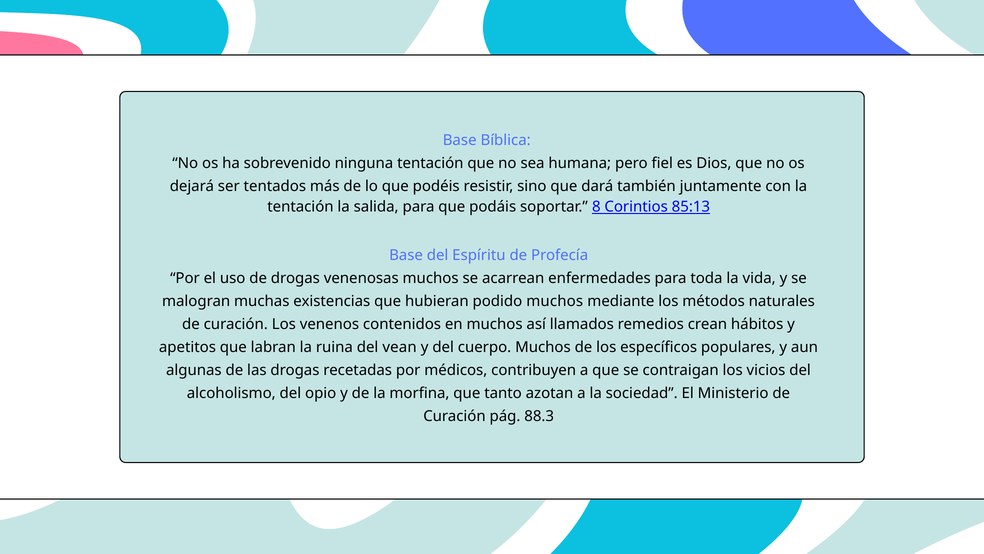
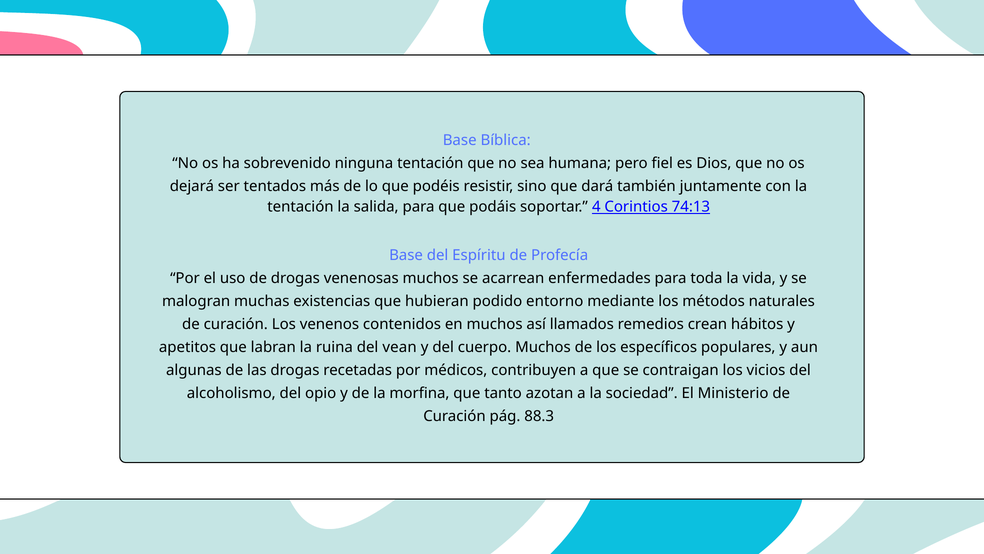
8: 8 -> 4 (596, 206)
85:13: 85:13 -> 74:13 (691, 206)
podido muchos: muchos -> entorno (555, 301)
